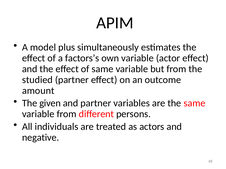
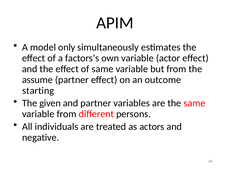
plus: plus -> only (67, 47)
studied: studied -> assume (37, 80)
amount: amount -> starting (38, 91)
